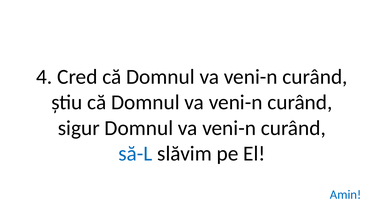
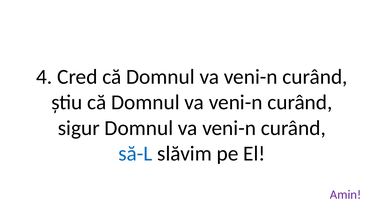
Amin colour: blue -> purple (346, 195)
